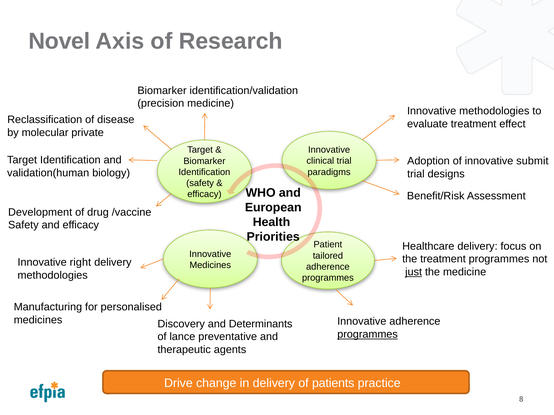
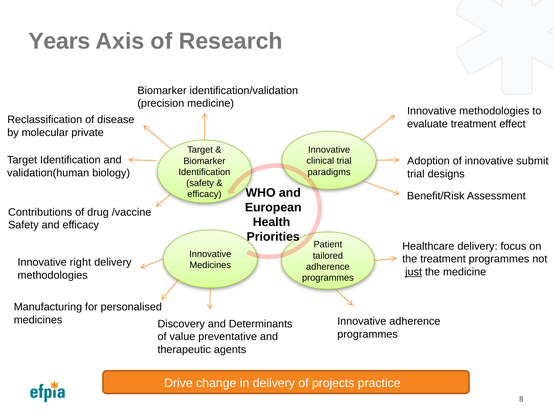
Novel: Novel -> Years (59, 41)
Development: Development -> Contributions (40, 212)
programmes underline: present -> none (368, 335)
lance: lance -> value (182, 337)
patients: patients -> projects (333, 383)
